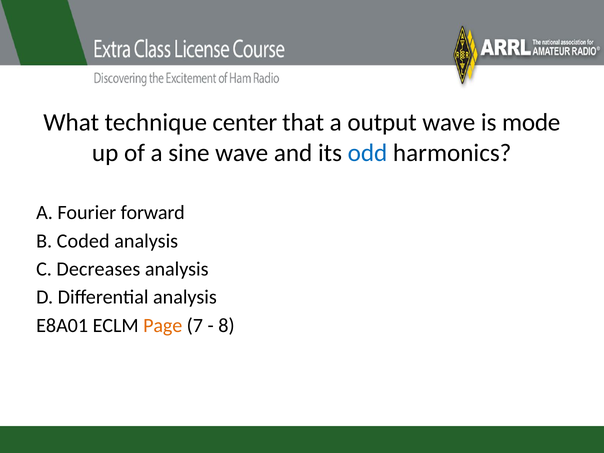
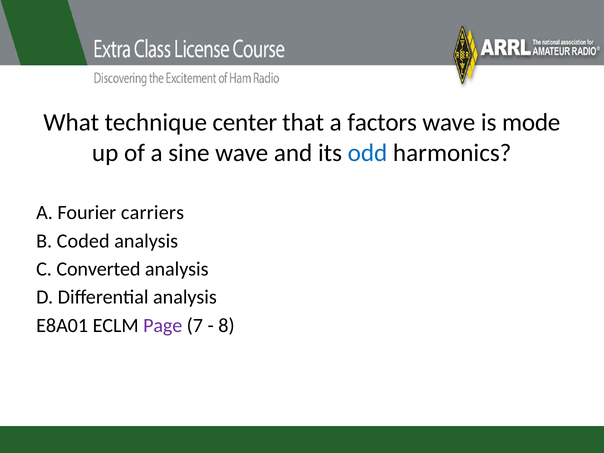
output: output -> factors (382, 123)
forward: forward -> carriers (153, 213)
Decreases: Decreases -> Converted (98, 269)
Page colour: orange -> purple (163, 325)
